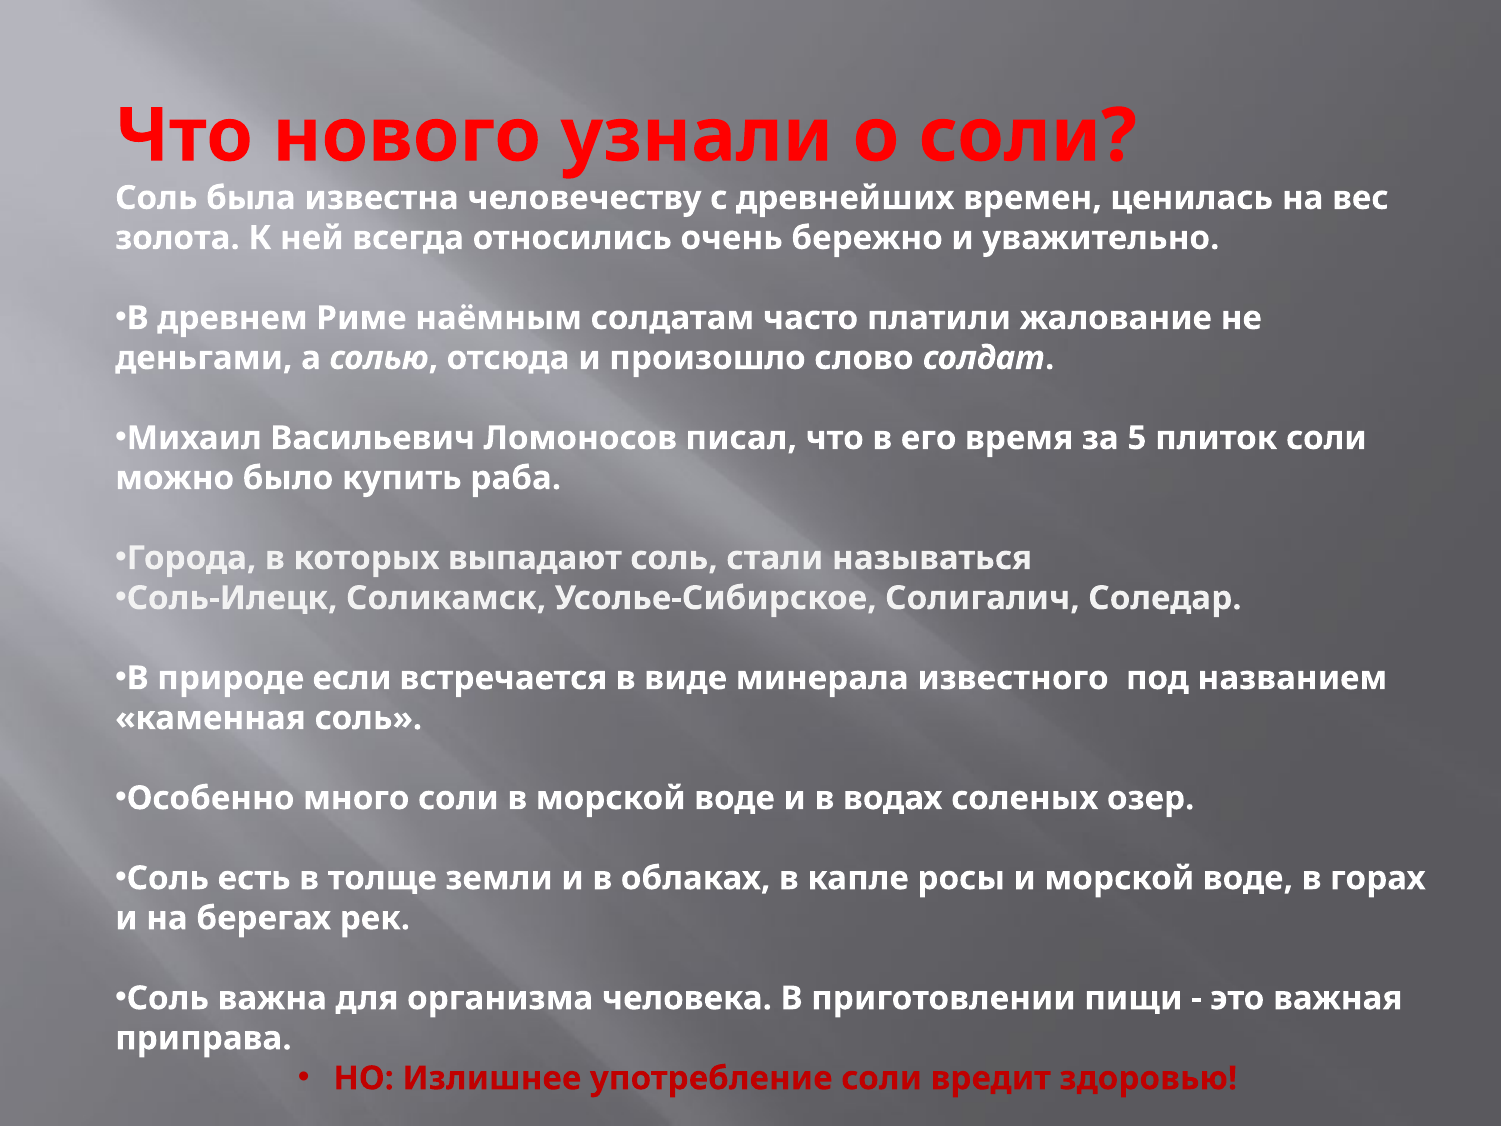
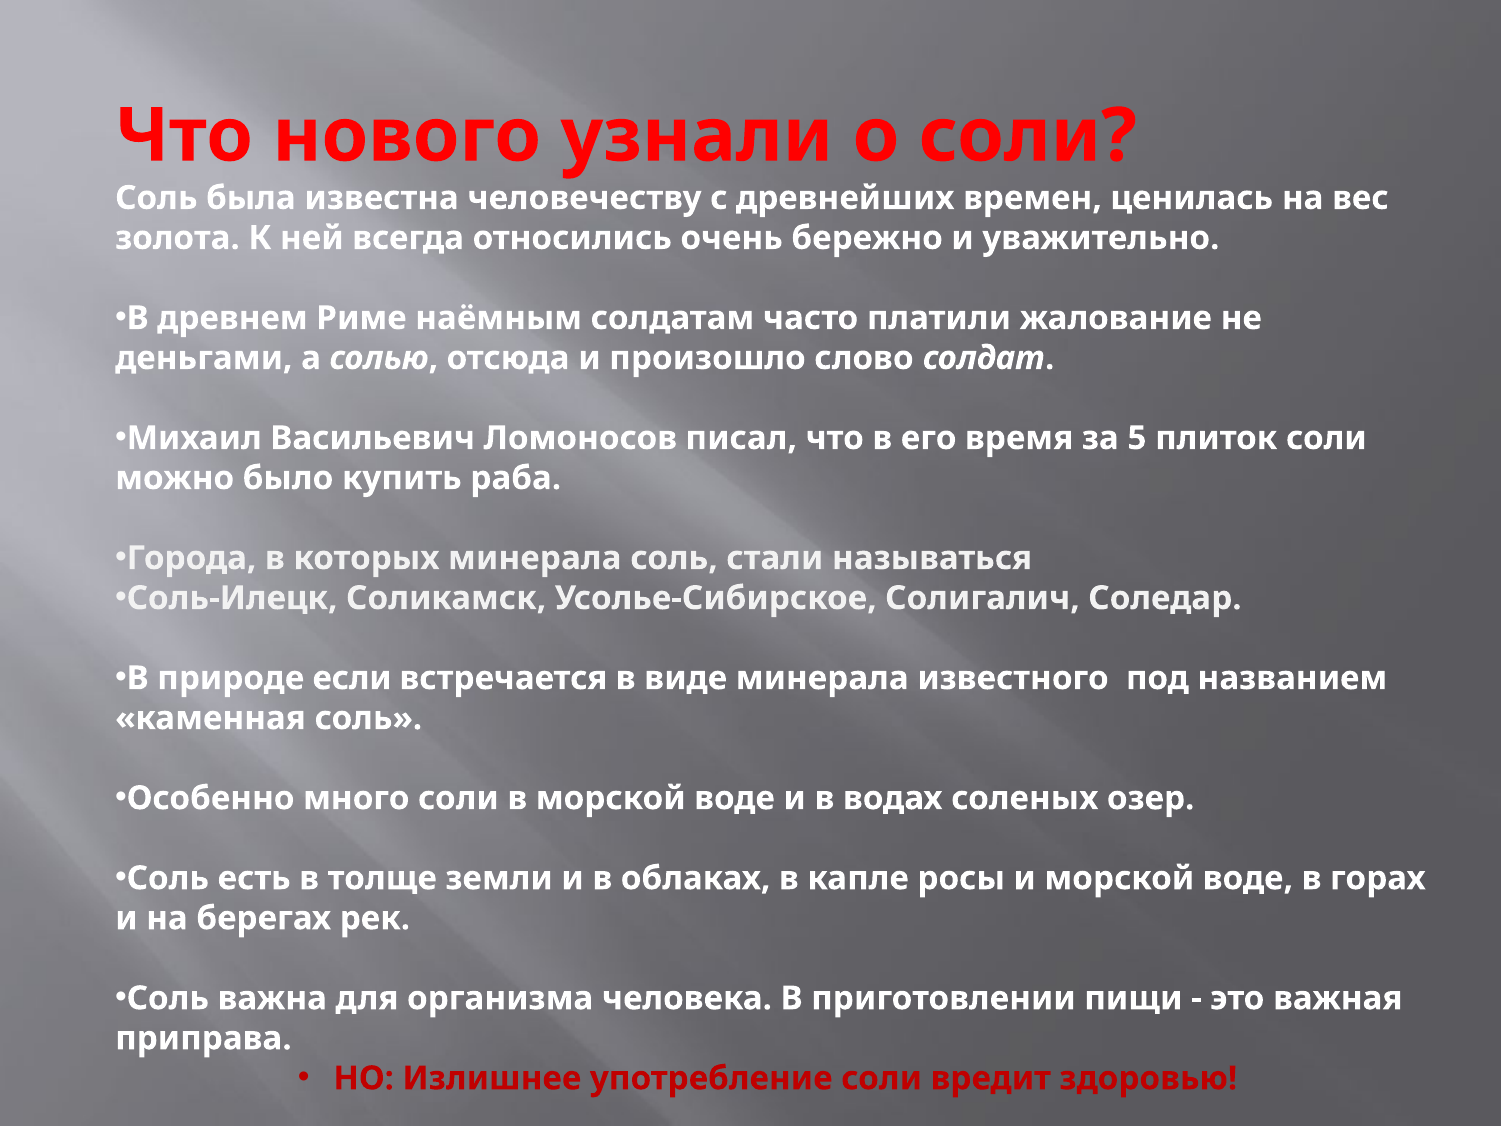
которых выпадают: выпадают -> минерала (535, 558)
